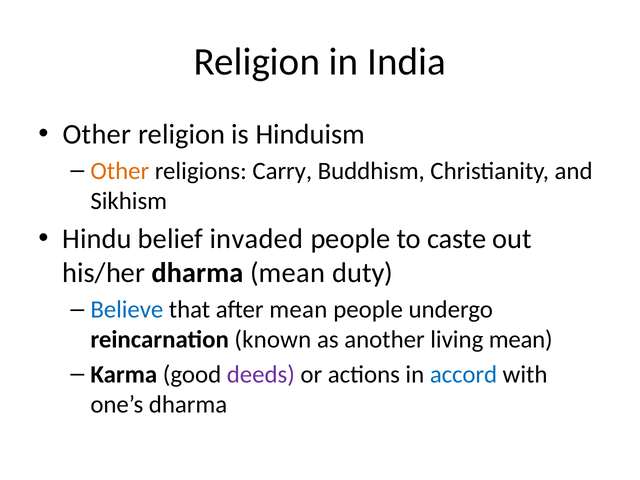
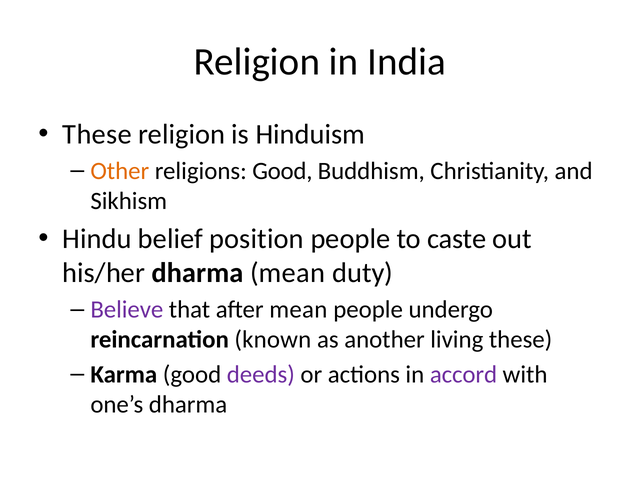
Other: Other -> These (97, 134)
religions Carry: Carry -> Good (282, 171)
invaded: invaded -> position (257, 239)
Believe colour: blue -> purple (127, 310)
living mean: mean -> these (521, 340)
accord colour: blue -> purple (464, 374)
